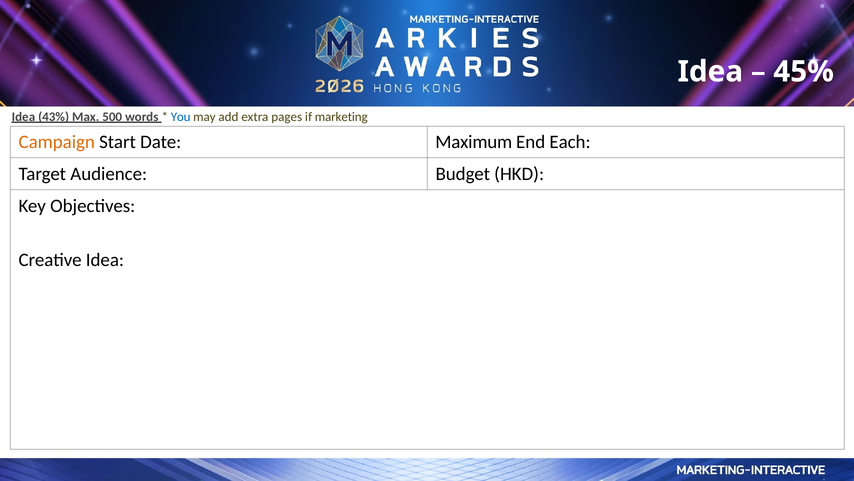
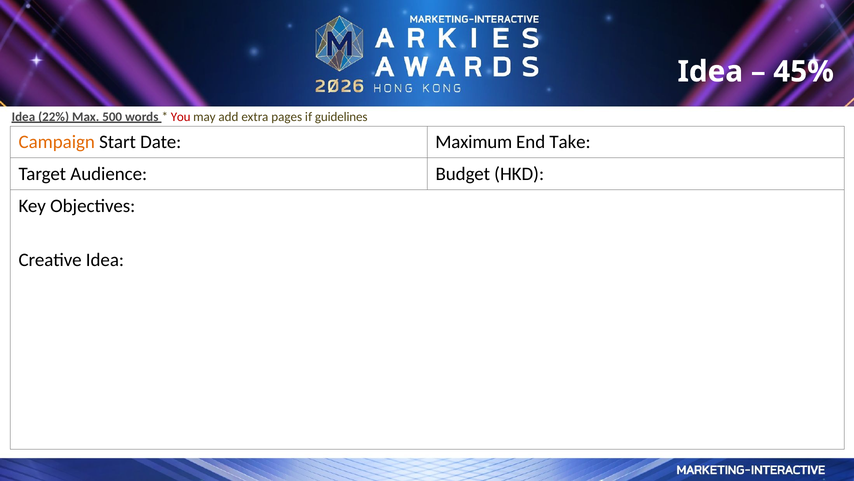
43%: 43% -> 22% (54, 117)
You colour: blue -> red (181, 117)
marketing: marketing -> guidelines (341, 117)
Each: Each -> Take (570, 142)
